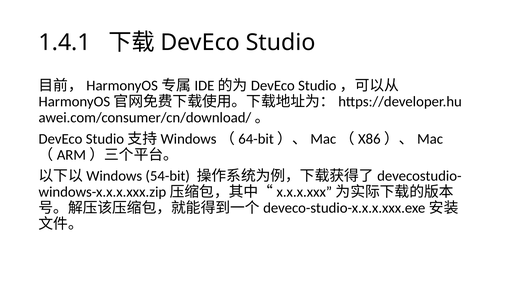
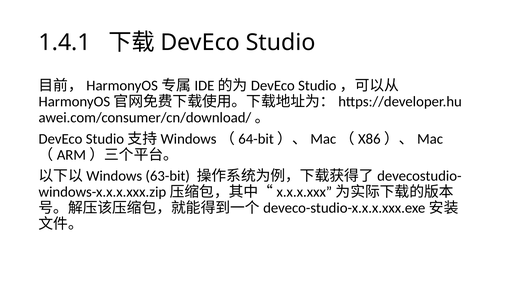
54-bit: 54-bit -> 63-bit (168, 176)
